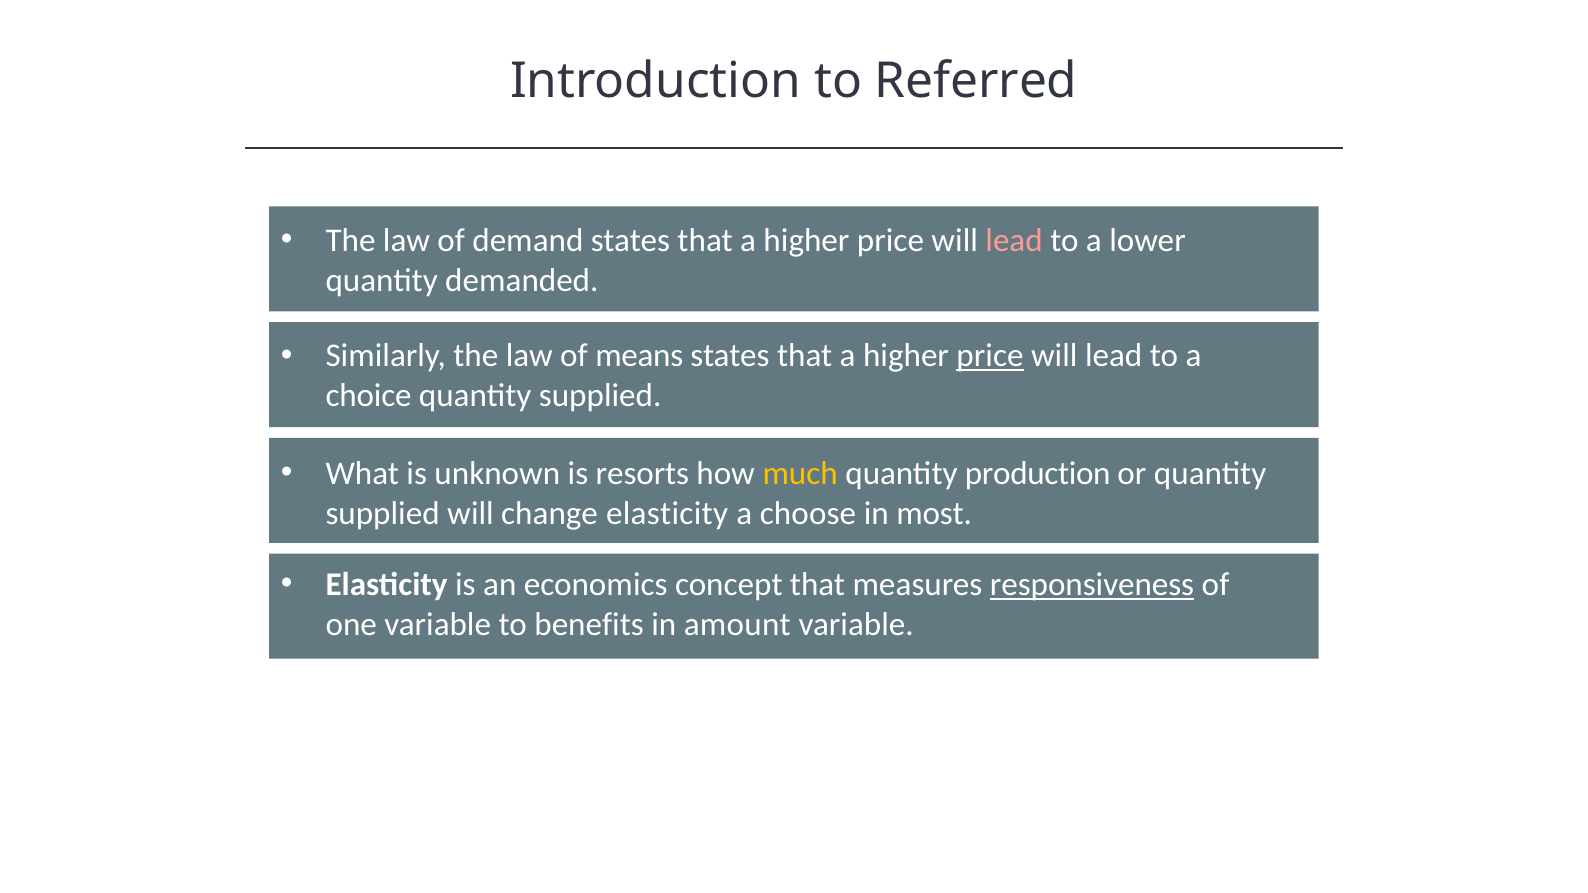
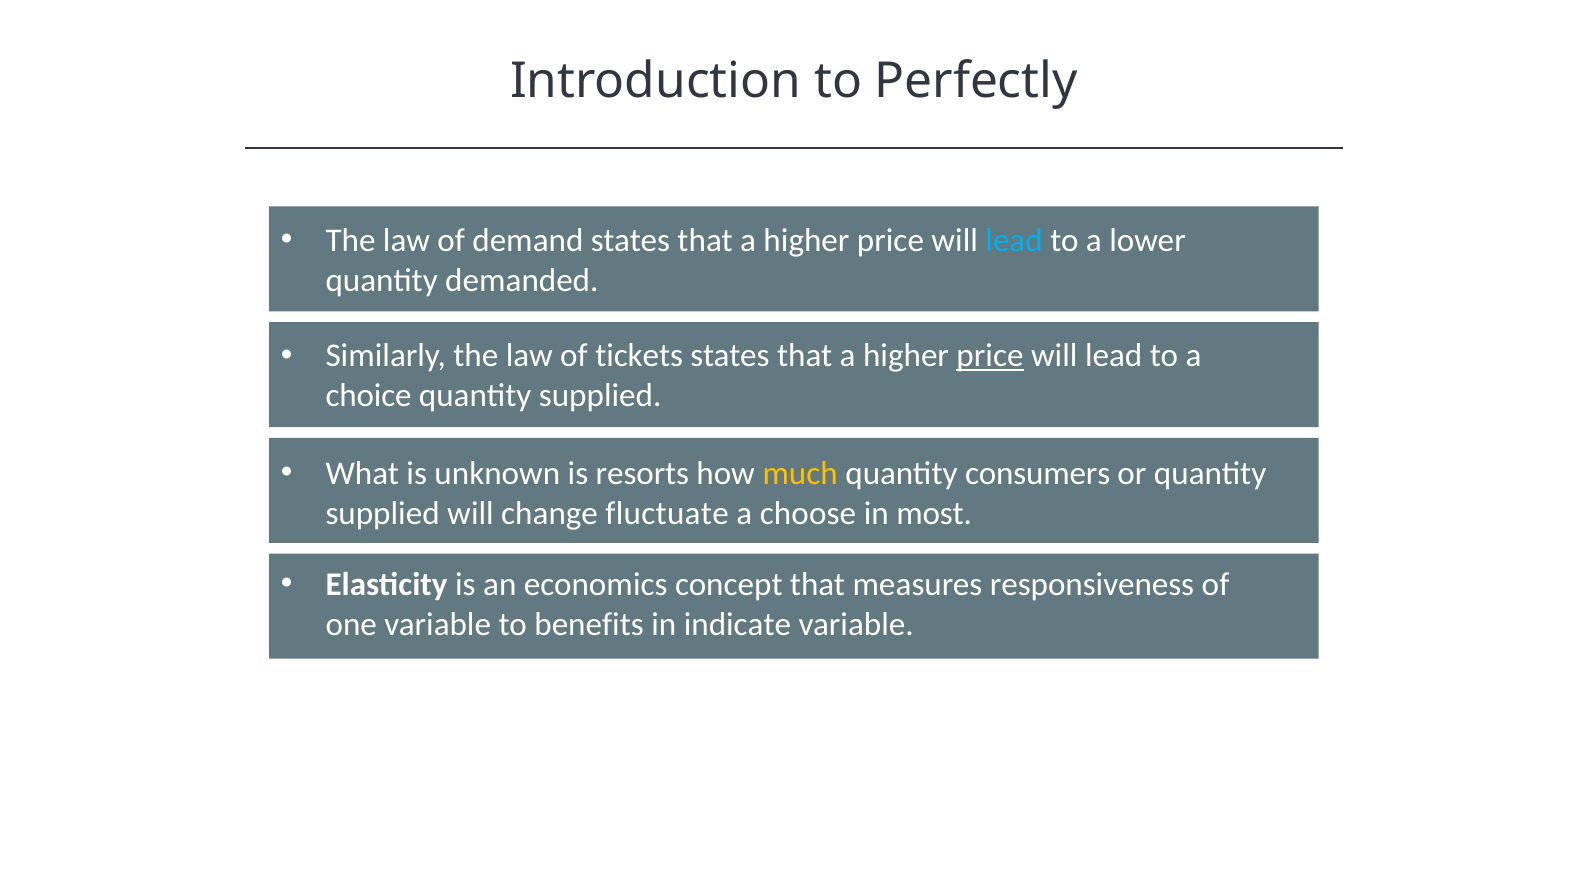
Referred: Referred -> Perfectly (976, 81)
lead colour: pink -> light blue (1014, 241)
means: means -> tickets (639, 356)
production: production -> consumers (1038, 474)
change elasticity: elasticity -> fluctuate (667, 514)
responsiveness underline: present -> none (1092, 585)
amount: amount -> indicate (737, 625)
